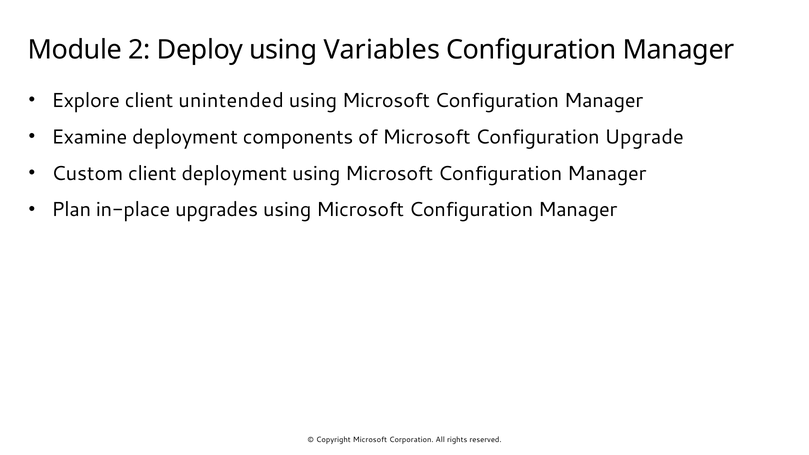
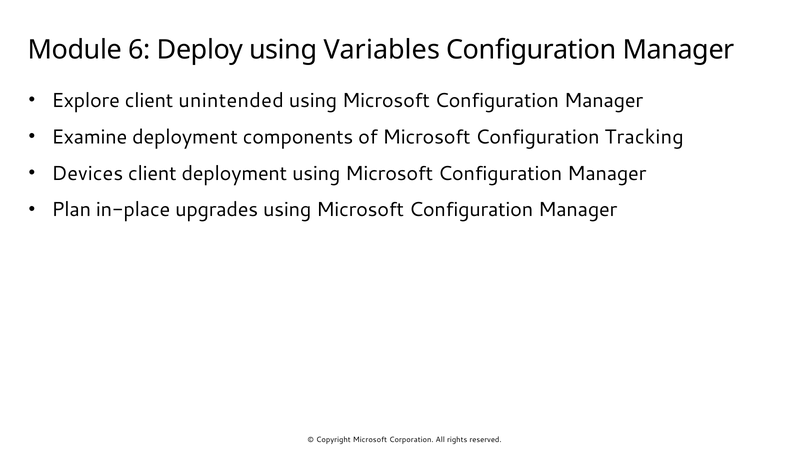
2: 2 -> 6 (139, 50)
Upgrade: Upgrade -> Tracking (644, 137)
Custom: Custom -> Devices (87, 173)
